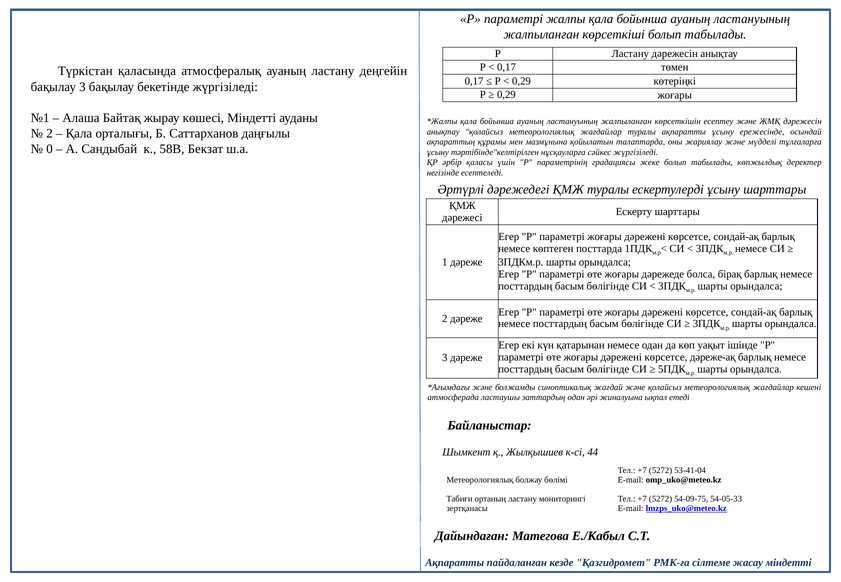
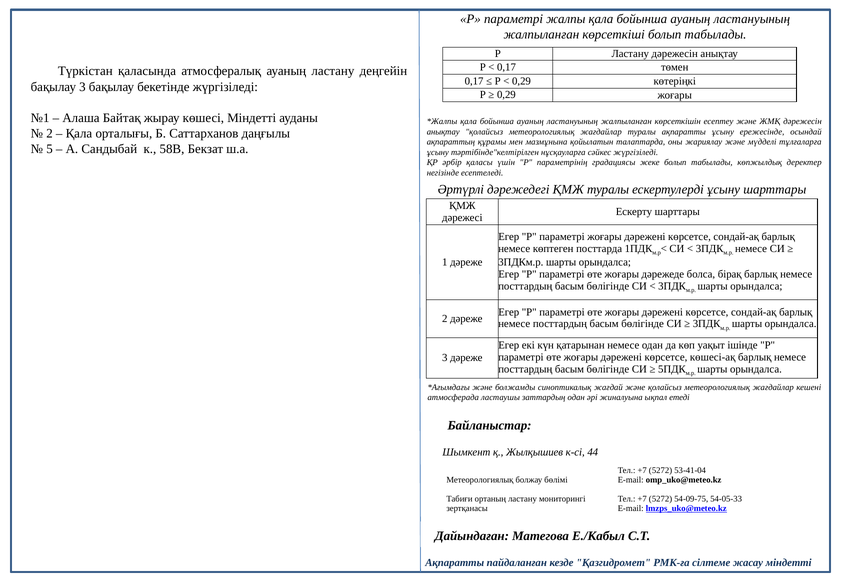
0: 0 -> 5 (50, 149)
дәреже-ақ: дәреже-ақ -> көшесі-ақ (713, 357)
